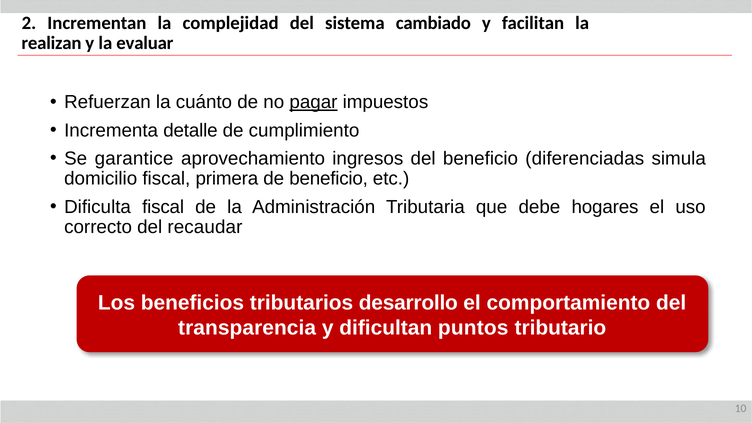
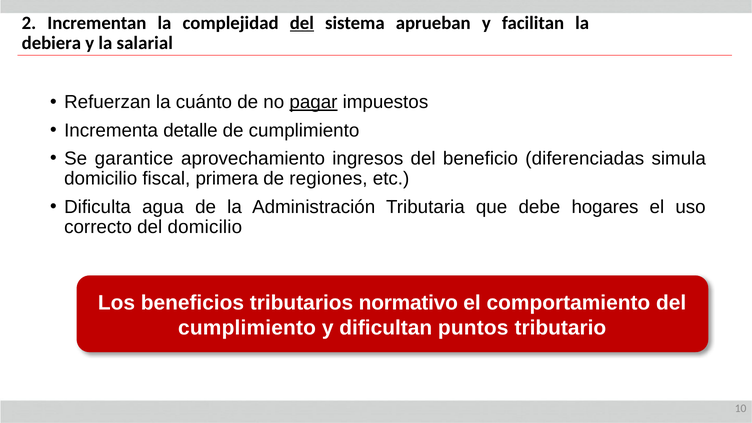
del underline: none -> present (302, 23)
cambiado: cambiado -> aprueban (433, 23)
realizan: realizan -> debiera (51, 43)
evaluar: evaluar -> salarial (145, 43)
de beneficio: beneficio -> regiones (328, 179)
Dificulta fiscal: fiscal -> agua (163, 207)
del recaudar: recaudar -> domicilio (205, 227)
desarrollo: desarrollo -> normativo (408, 303)
transparencia: transparencia -> cumplimiento (247, 328)
